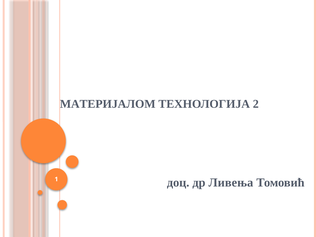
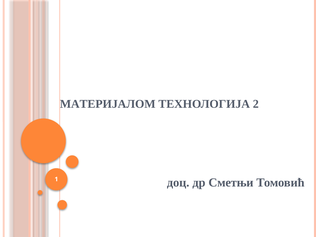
Ливења: Ливења -> Сметњи (231, 183)
